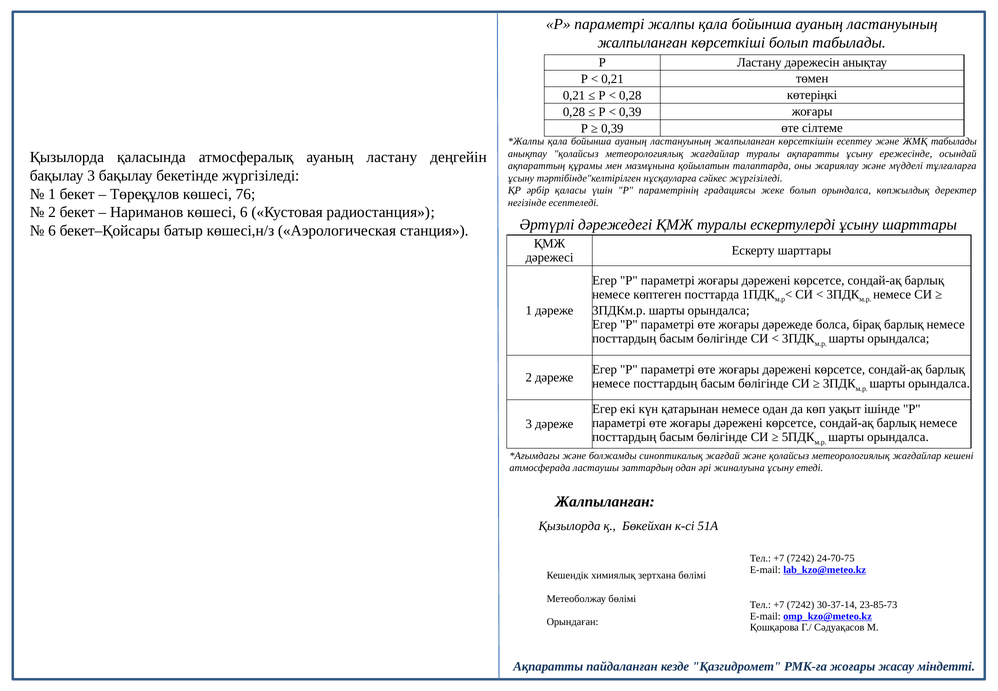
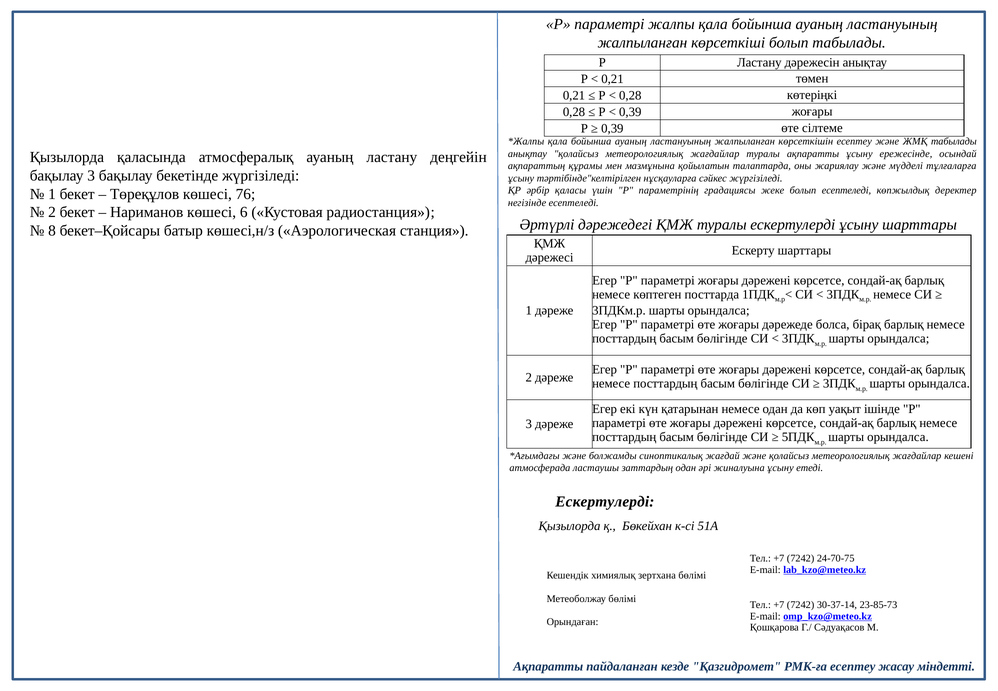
болып орындалса: орындалса -> есептеледі (846, 191)
6: 6 -> 8 (52, 231)
Жалпыланған: Жалпыланған -> Ескертулерді (605, 502)
РМК-ға жоғары: жоғары -> есептеу (853, 667)
